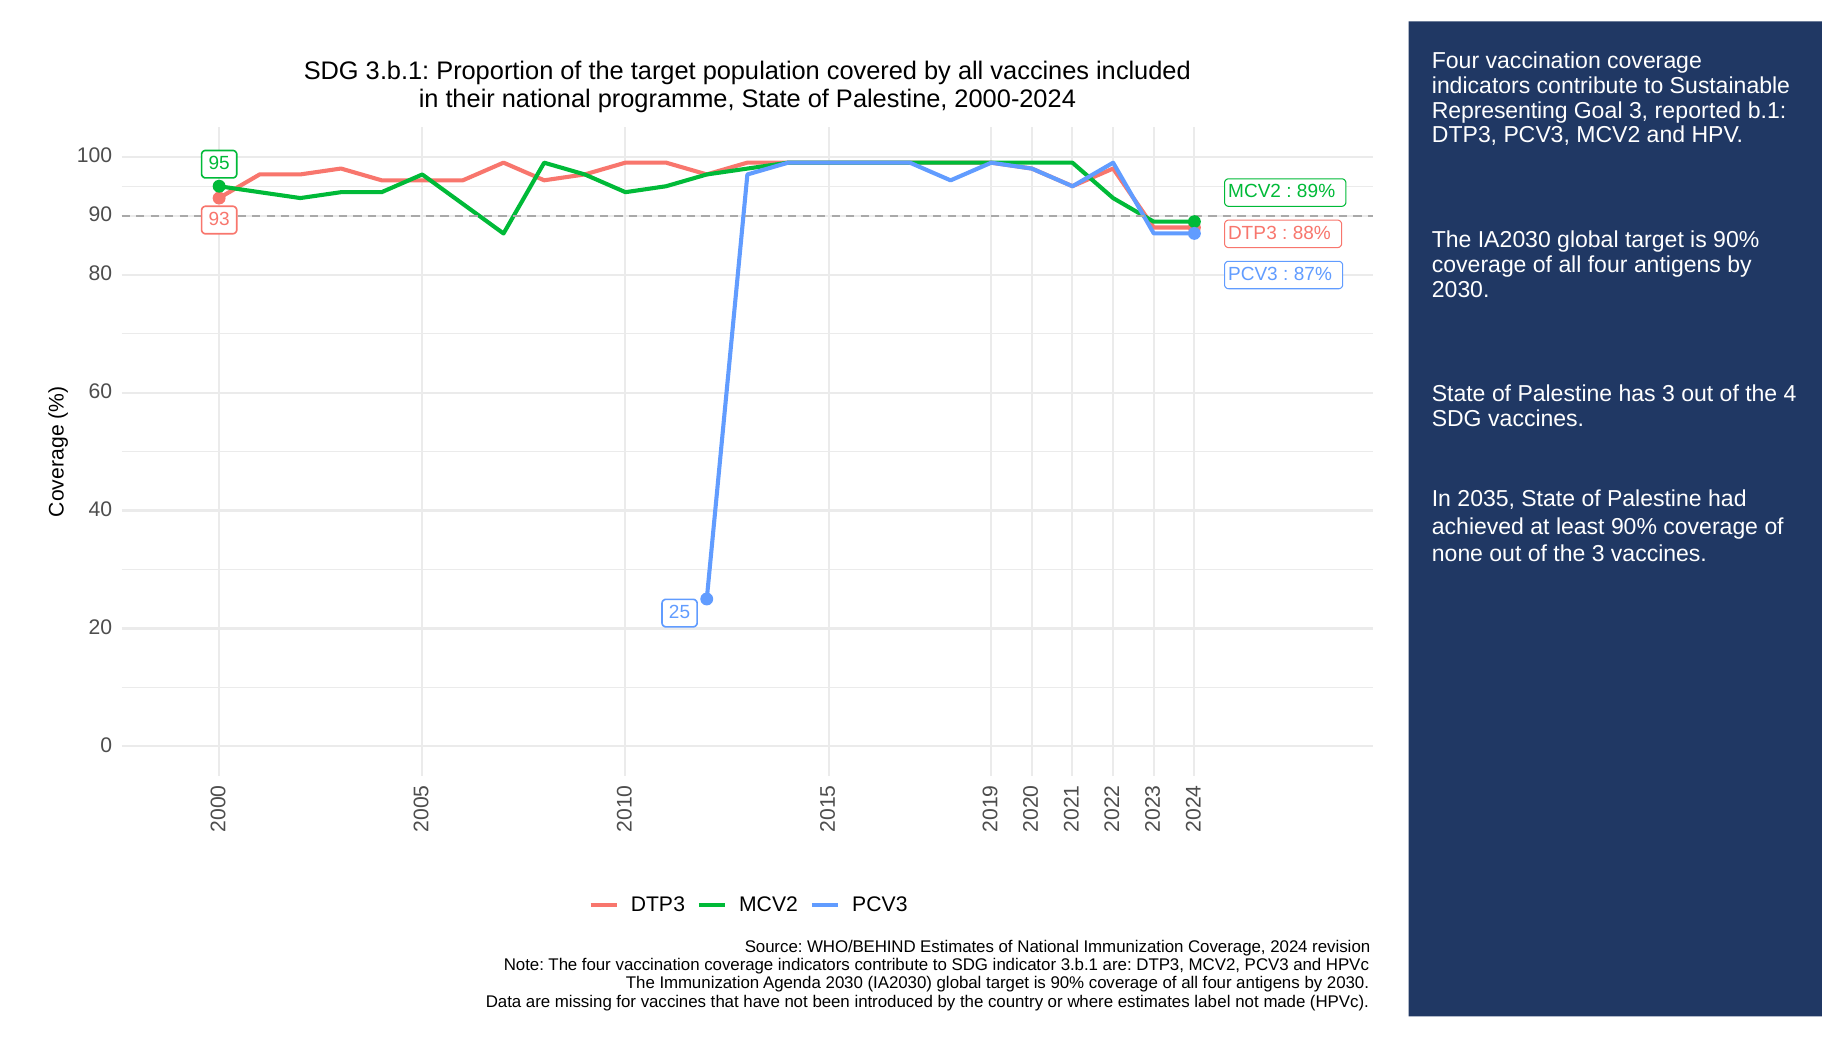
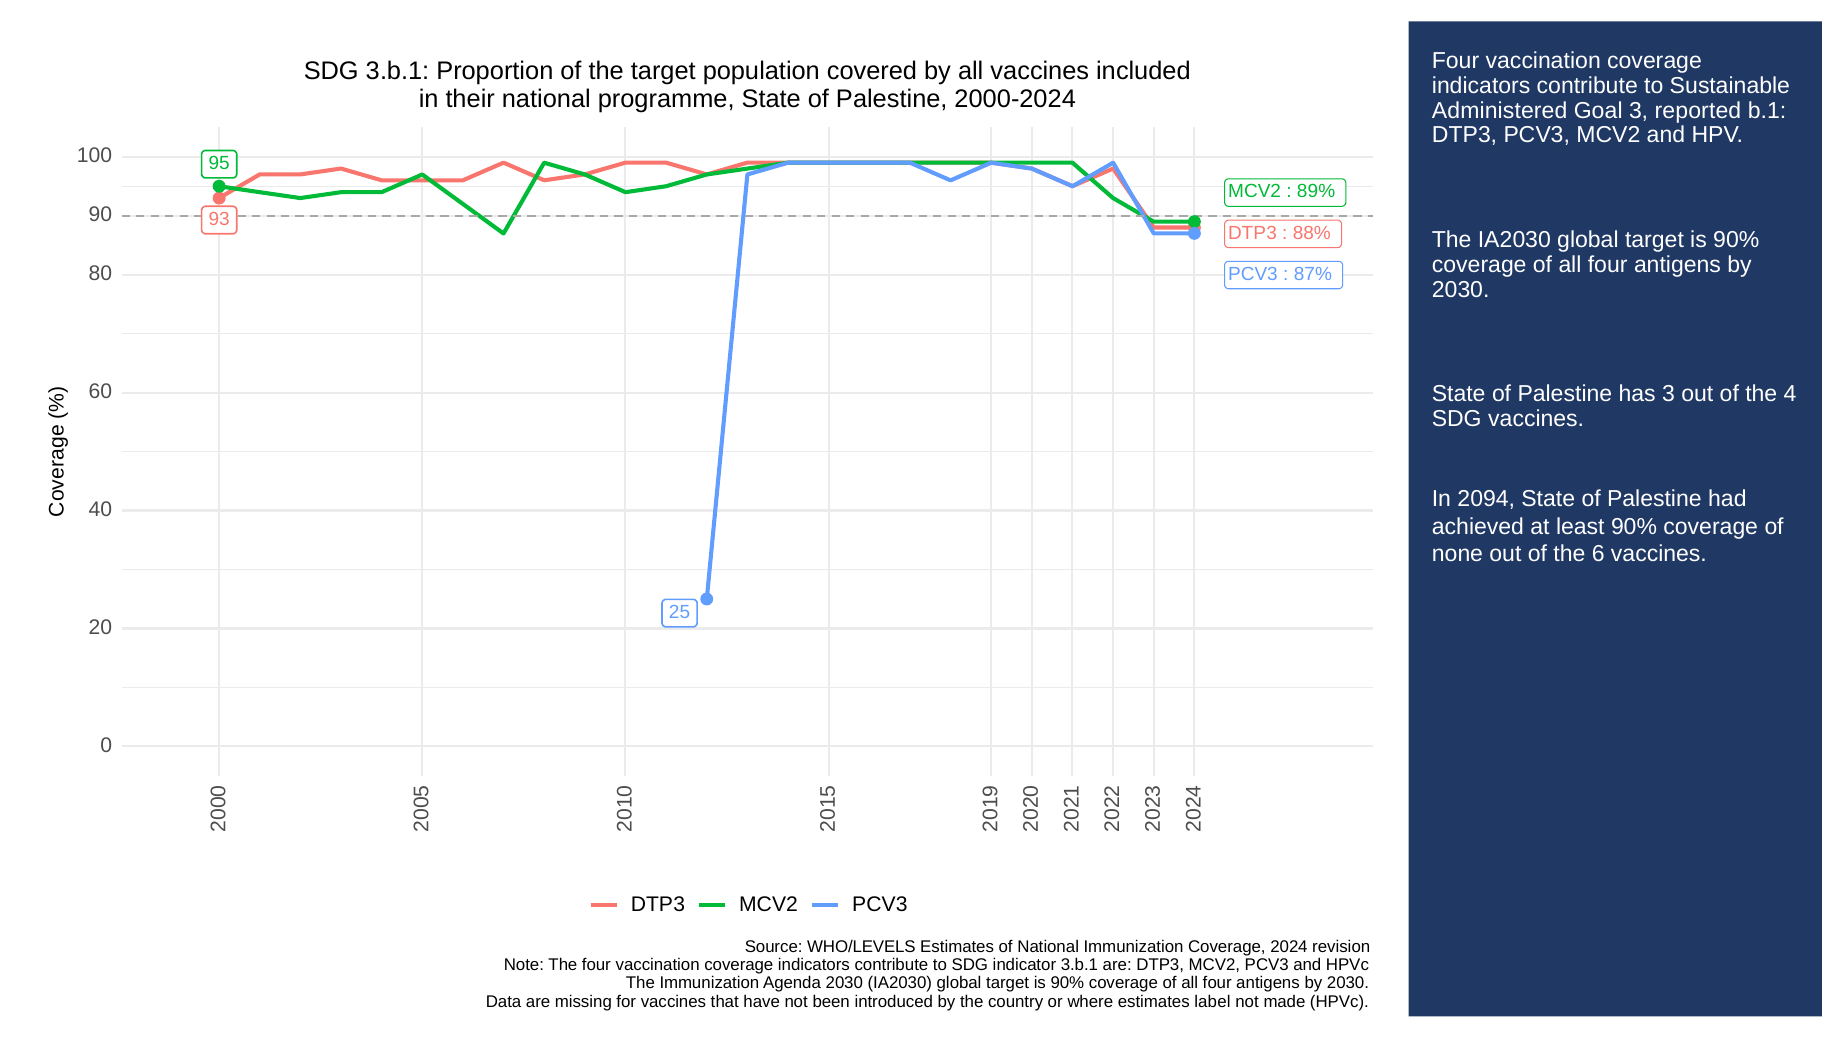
Representing: Representing -> Administered (1500, 110)
2035: 2035 -> 2094 (1486, 499)
the 3: 3 -> 6 (1598, 554)
WHO/BEHIND: WHO/BEHIND -> WHO/LEVELS (861, 947)
